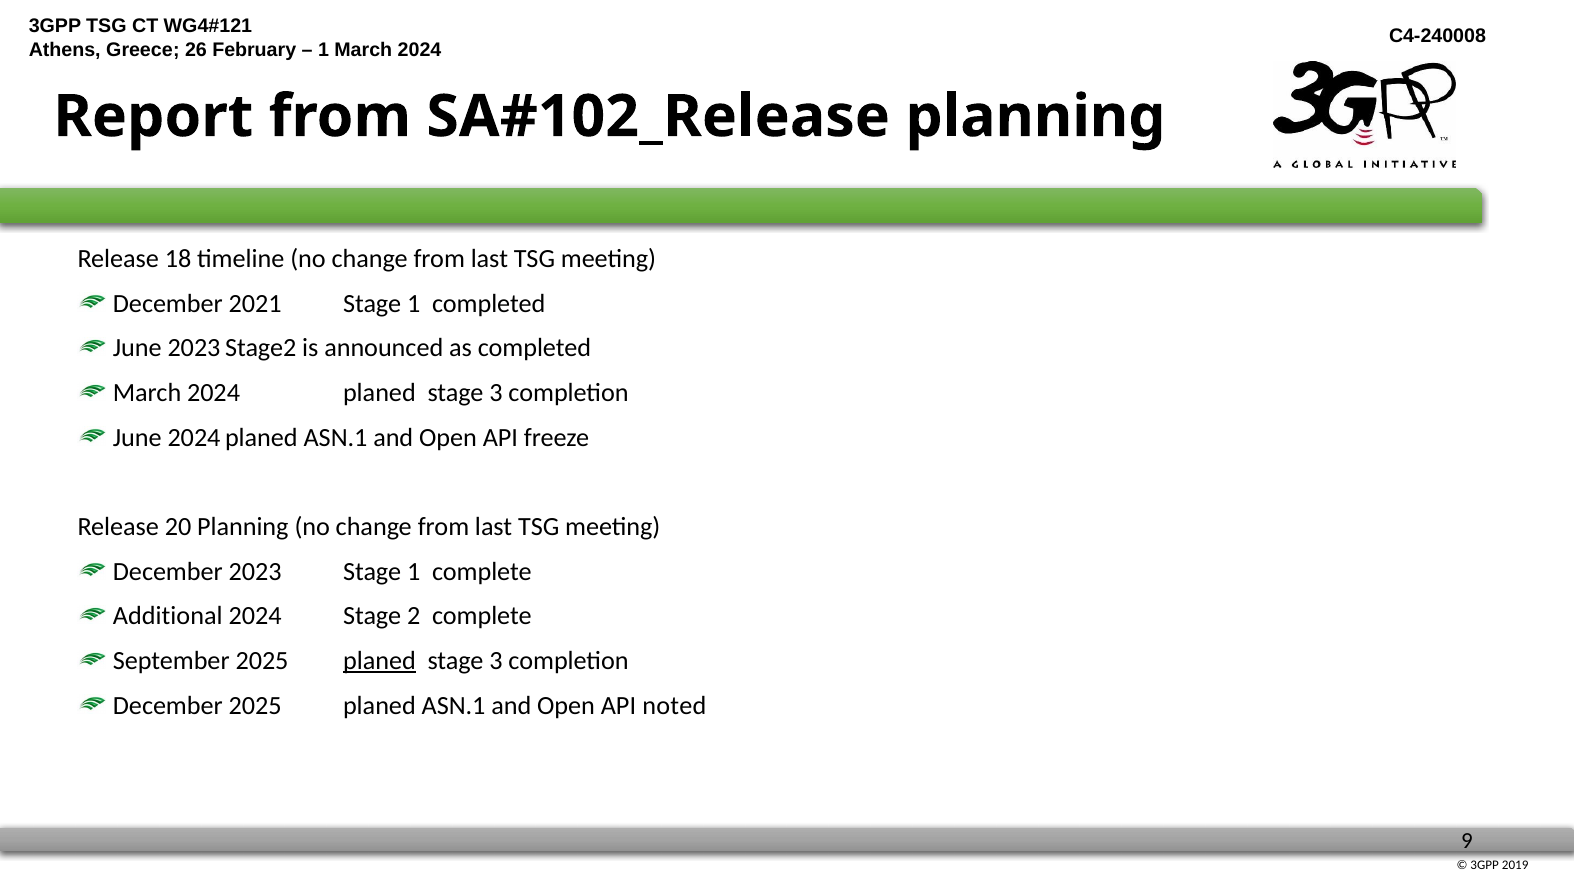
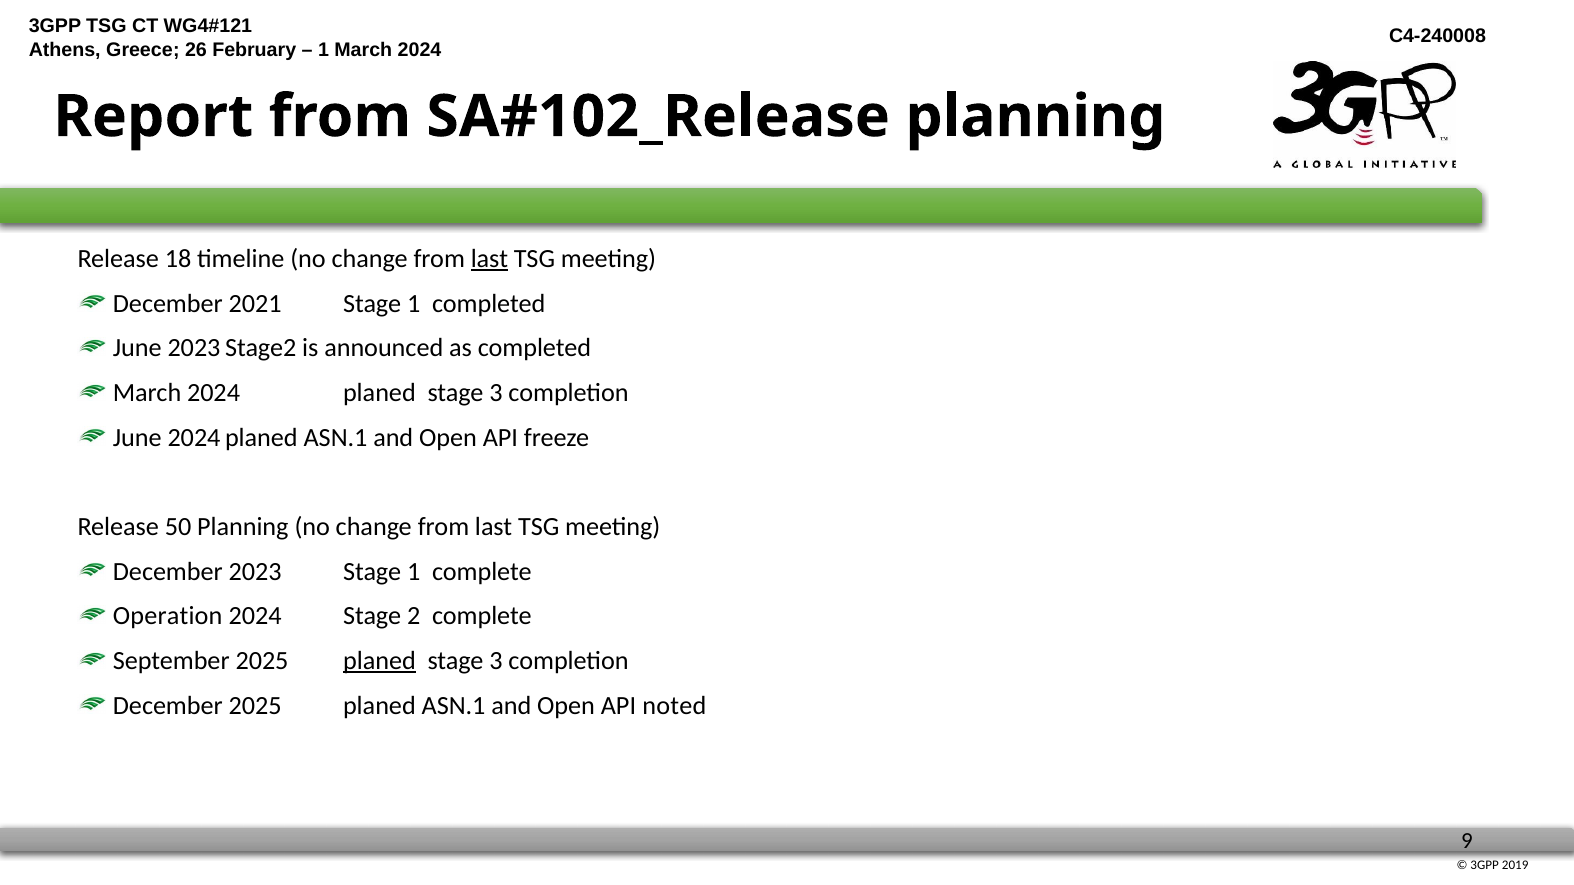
last underline: none -> present (489, 259)
20: 20 -> 50 (178, 527)
Additional: Additional -> Operation (168, 616)
